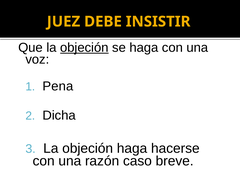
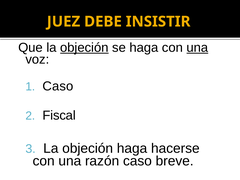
una underline: none -> present (197, 48)
Pena: Pena -> Caso (58, 86)
Dicha: Dicha -> Fiscal (59, 115)
